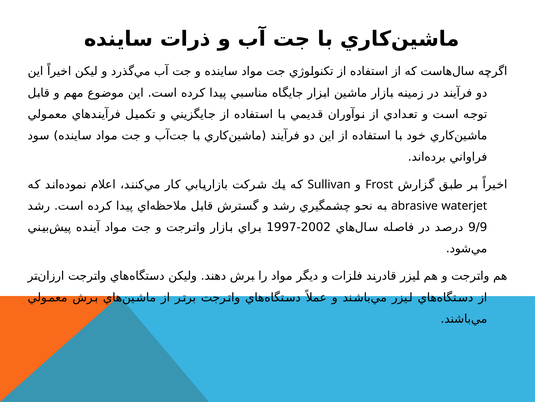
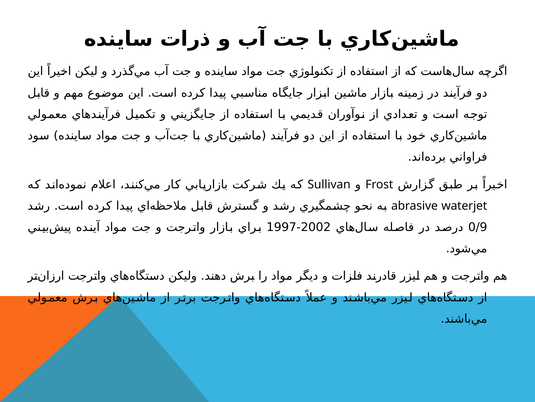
9/9: 9/9 -> 0/9 (478, 227)
